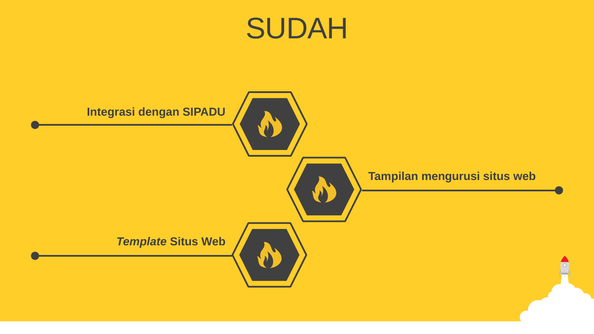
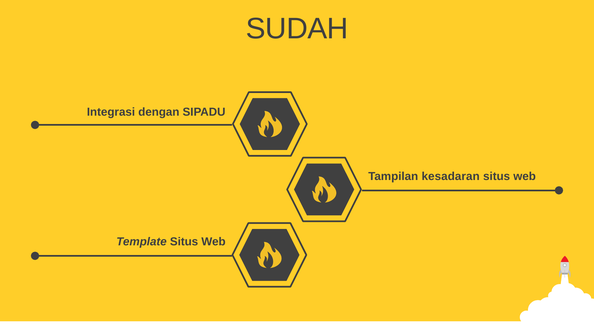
mengurusi: mengurusi -> kesadaran (451, 176)
